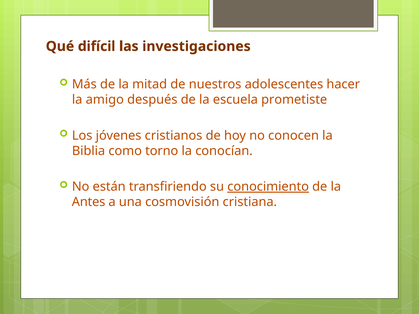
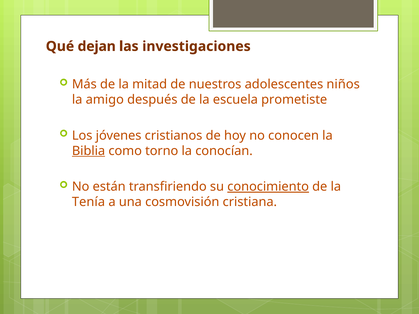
difícil: difícil -> dejan (97, 46)
hacer: hacer -> niños (343, 84)
Biblia underline: none -> present (89, 151)
Antes: Antes -> Tenía (88, 202)
